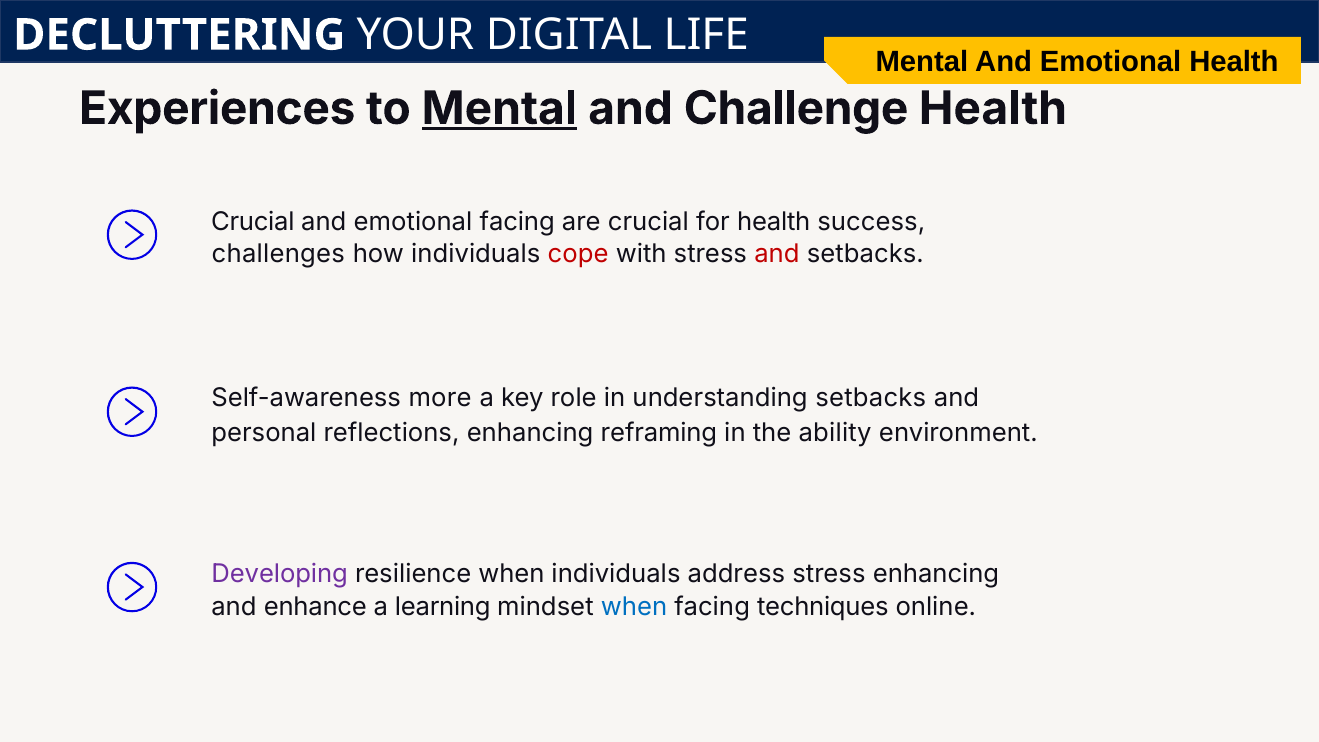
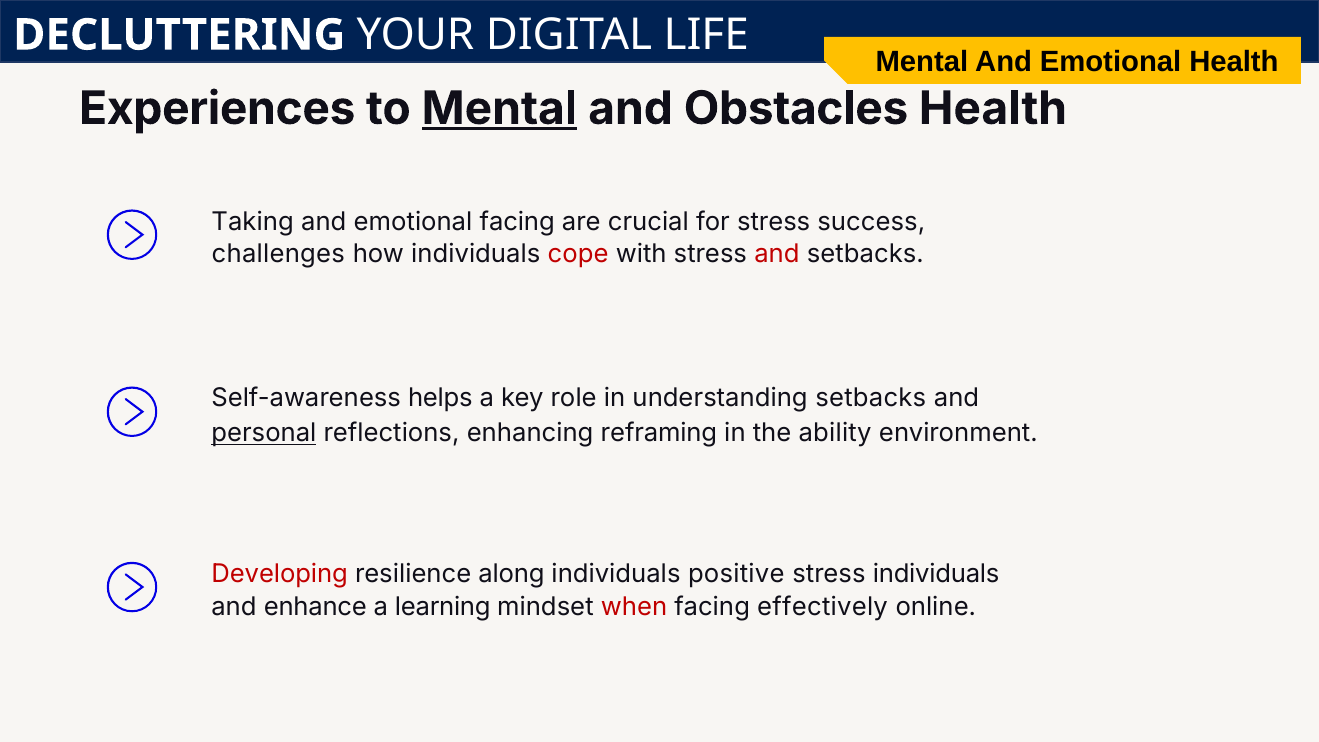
Challenge: Challenge -> Obstacles (796, 109)
Crucial: Crucial -> Taking (253, 222)
for health: health -> stress (774, 222)
more: more -> helps (440, 398)
personal underline: none -> present (264, 433)
Developing colour: purple -> red (280, 574)
resilience when: when -> along (511, 574)
address: address -> positive (736, 574)
stress enhancing: enhancing -> individuals (936, 574)
when colour: blue -> red (634, 607)
techniques: techniques -> effectively (823, 607)
